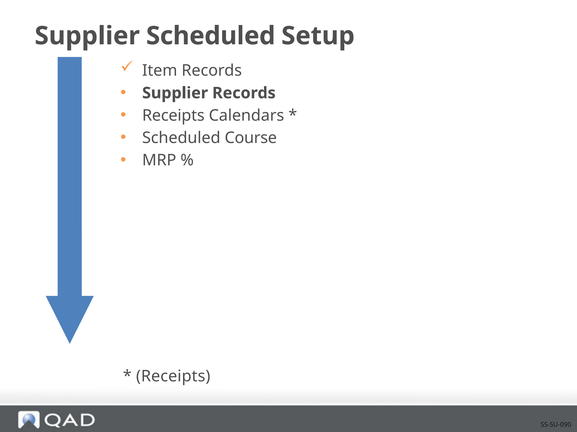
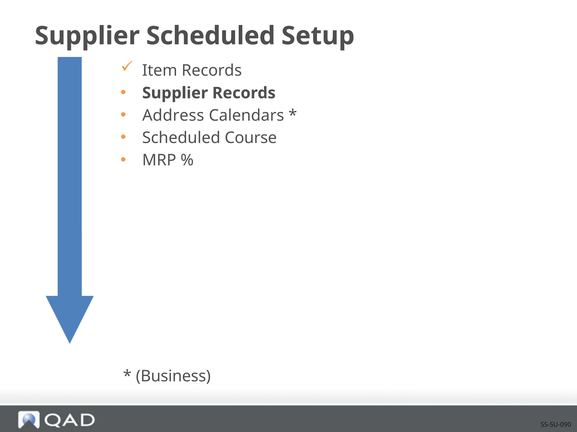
Receipts: Receipts -> Address (173, 116)
Receipts: Receipts -> Business (173, 377)
